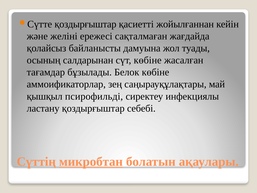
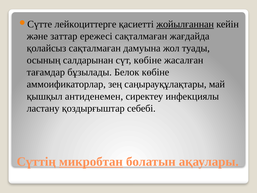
қоздырғыштар: қоздырғыштар -> лейкоциттерге (85, 24)
жойылғаннан underline: none -> present (185, 24)
желіні: желіні -> заттар (64, 36)
қолайсыз байланысты: байланысты -> сақталмаған (95, 48)
псирофильді: псирофильді -> антиденемен (94, 96)
